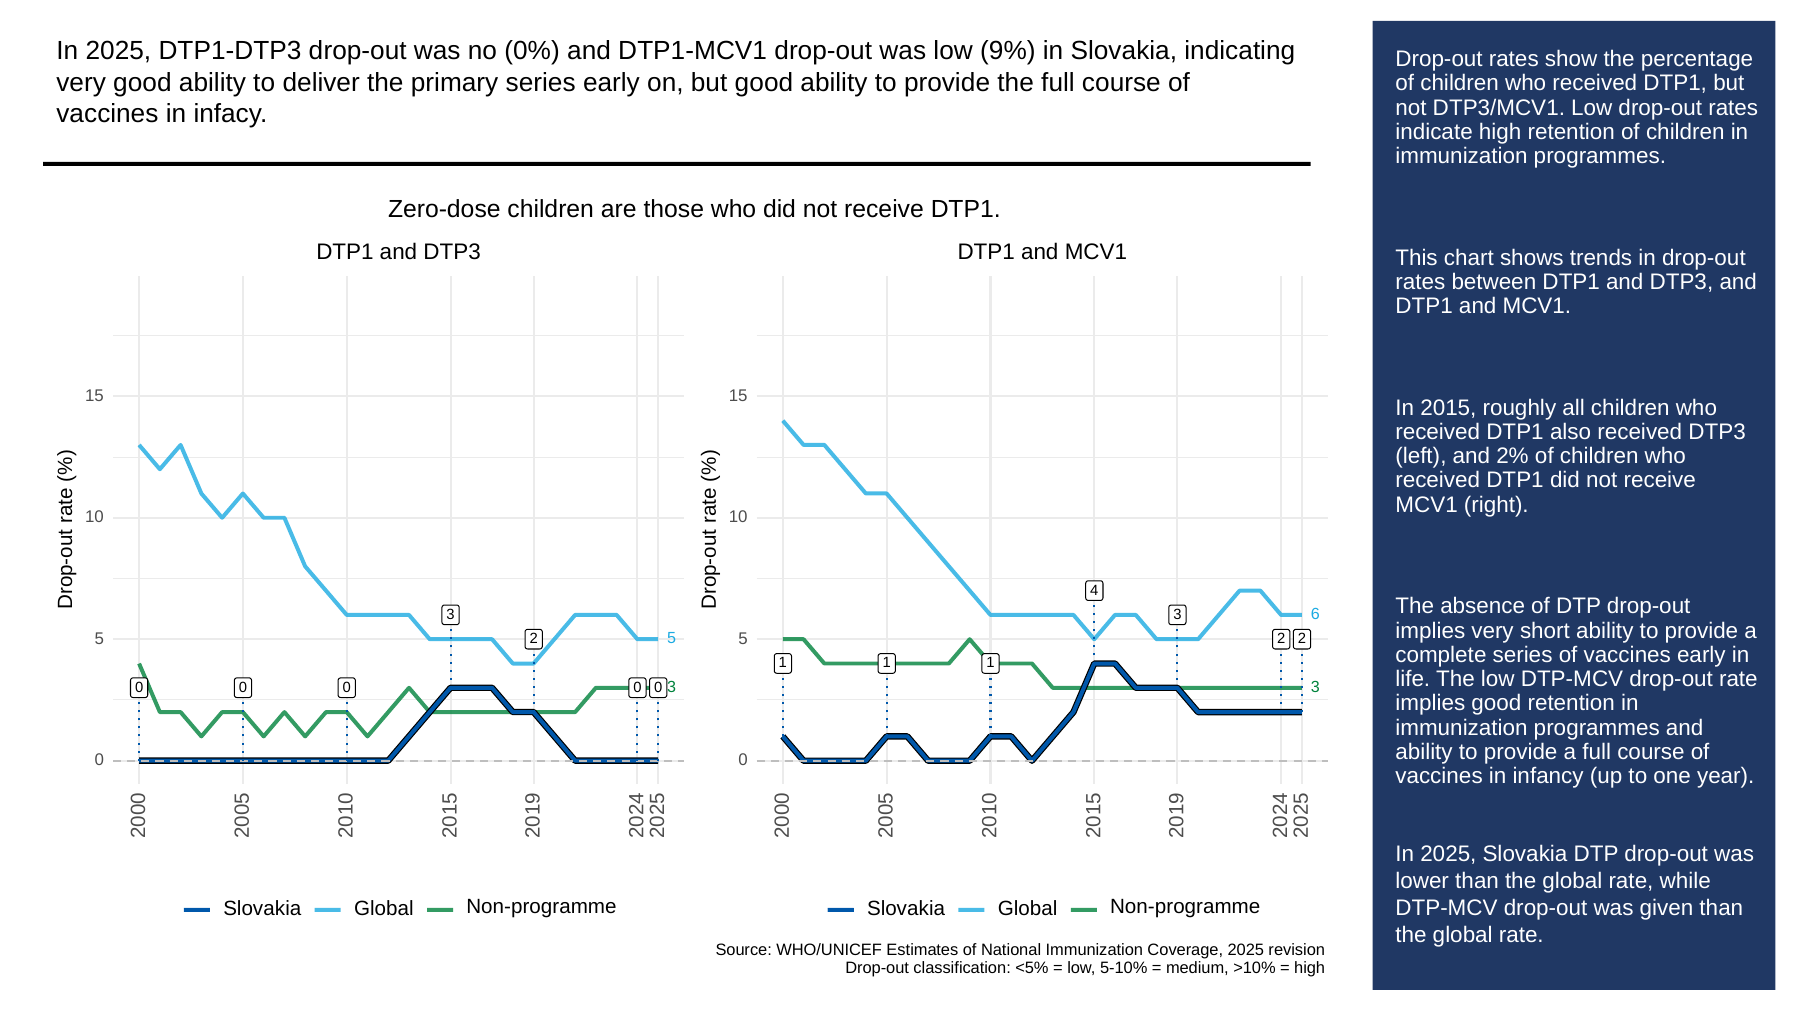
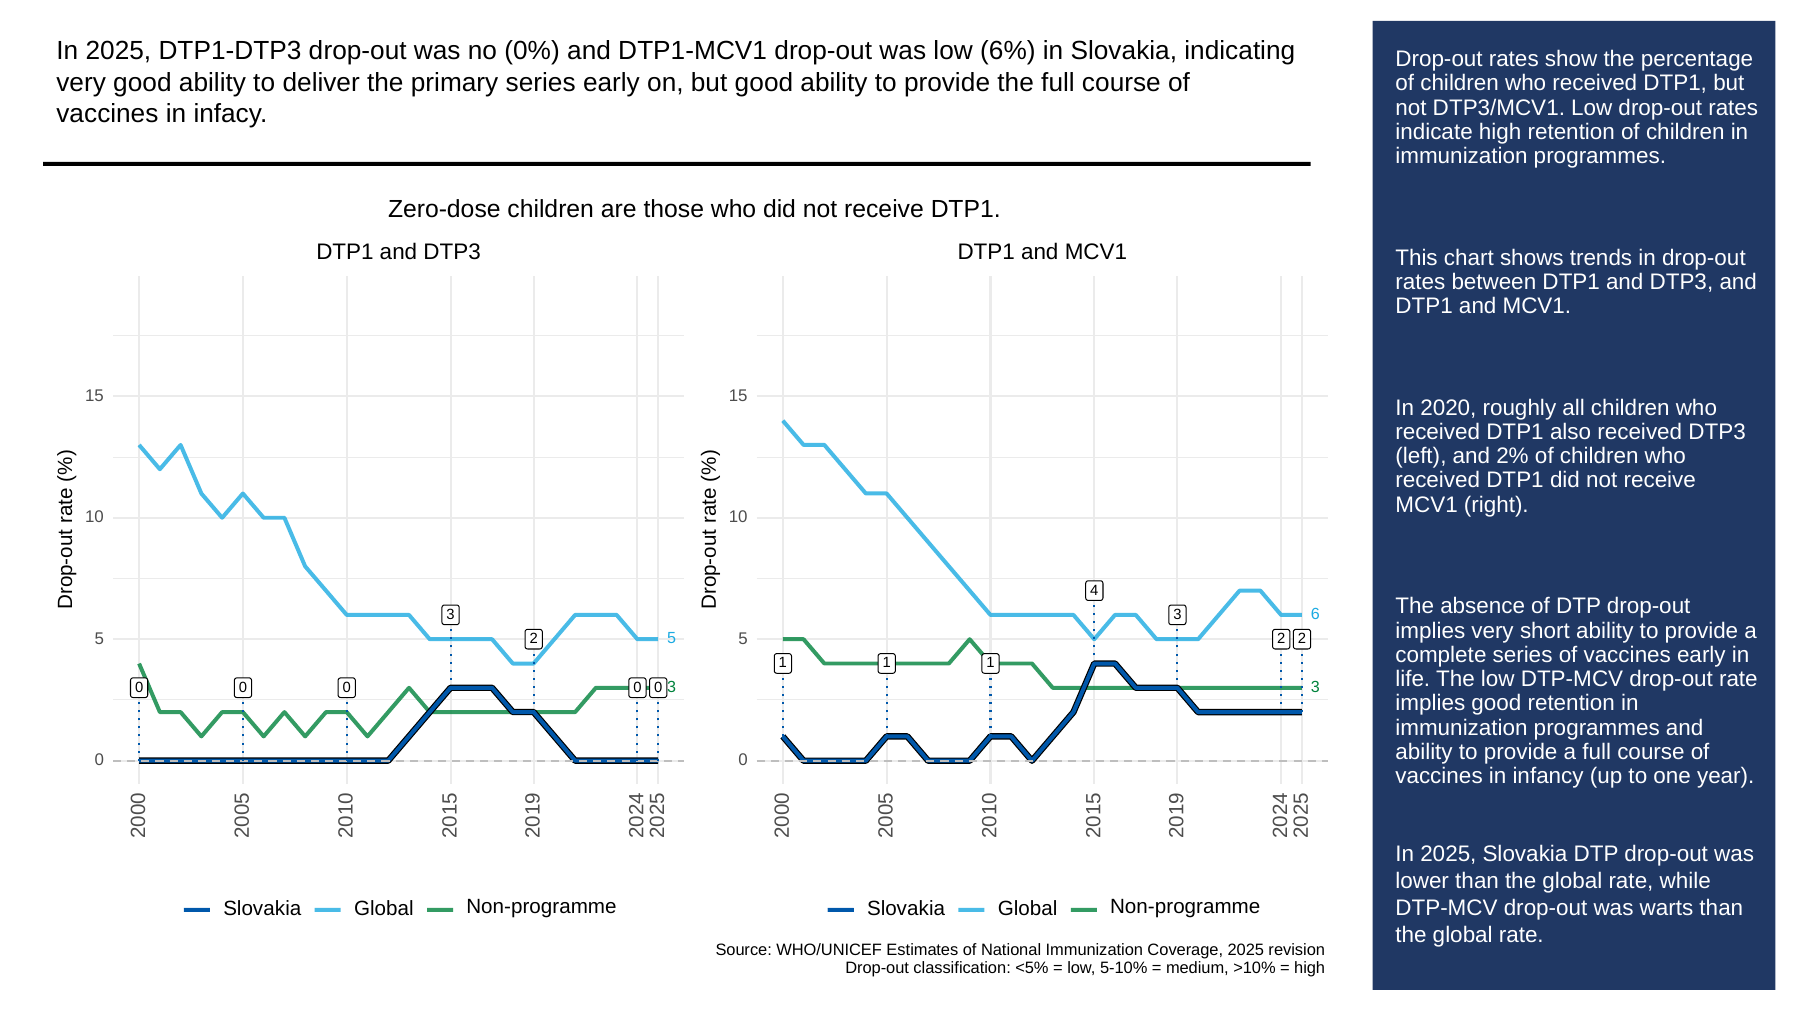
9%: 9% -> 6% (1008, 51)
2015: 2015 -> 2020 (1448, 408)
given: given -> warts (1667, 908)
